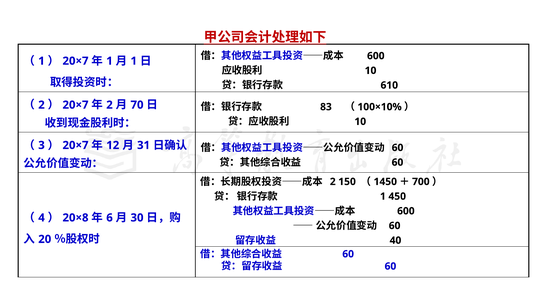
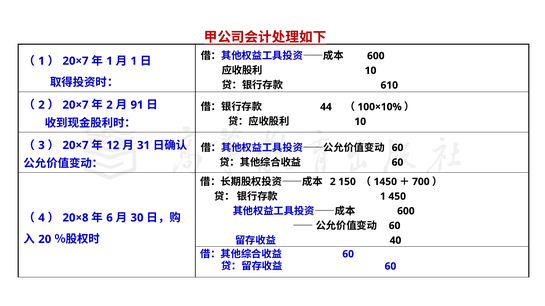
70: 70 -> 91 (137, 105)
83: 83 -> 44 (326, 107)
